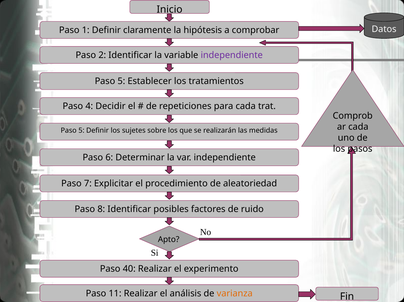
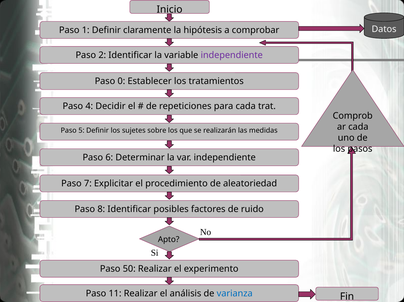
5: 5 -> 0 (121, 81)
40: 40 -> 50 (129, 269)
varianza colour: orange -> blue (235, 293)
